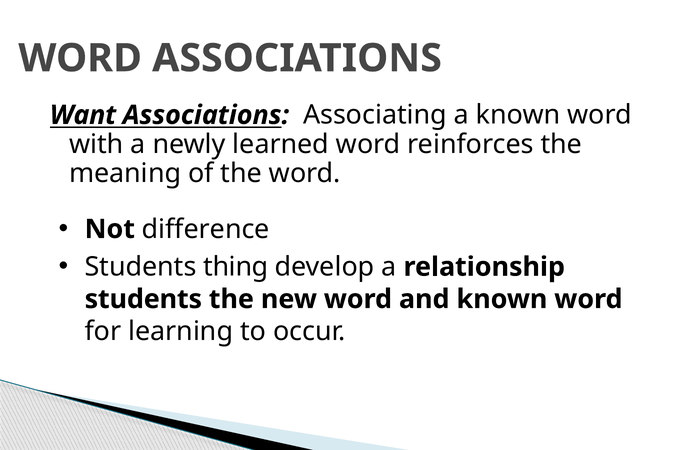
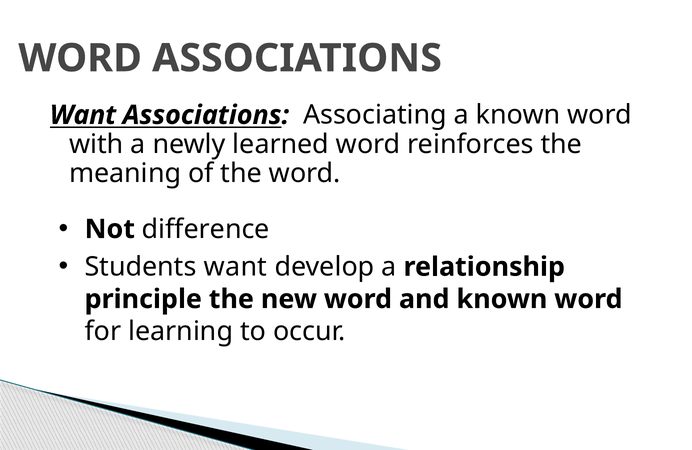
Students thing: thing -> want (236, 267)
students: students -> principle (143, 299)
